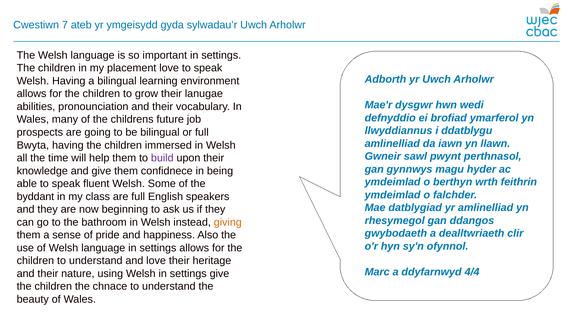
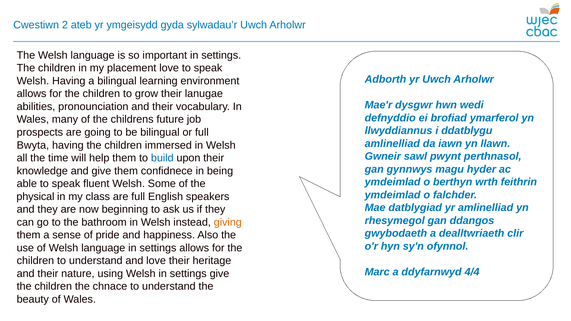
7: 7 -> 2 (65, 25)
build colour: purple -> blue (162, 158)
byddant: byddant -> physical (35, 197)
